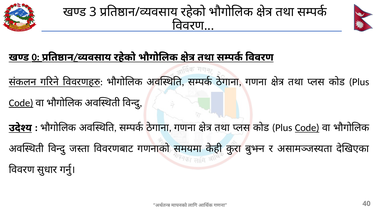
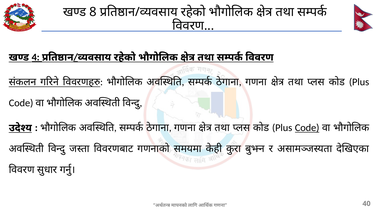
3: 3 -> 8 (93, 12)
0: 0 -> 4 (36, 57)
Code underline: present -> none (21, 103)
